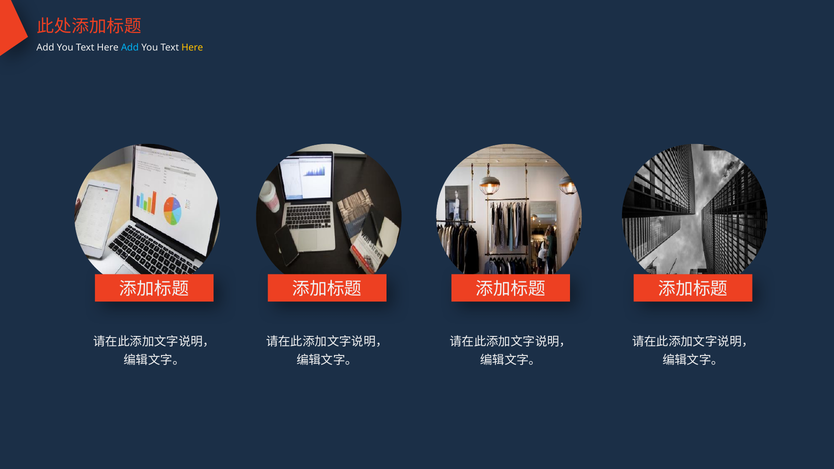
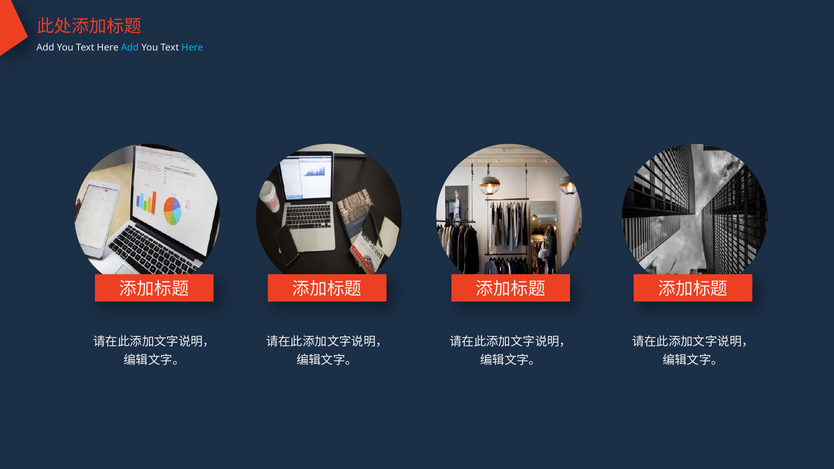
Here colour: yellow -> light blue (192, 48)
